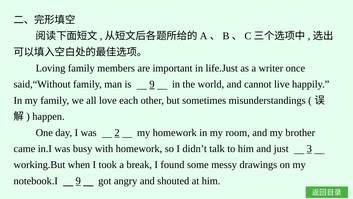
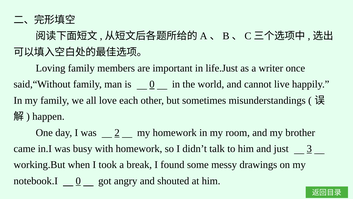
is 9: 9 -> 0 (152, 84)
notebook.I 9: 9 -> 0 (78, 181)
